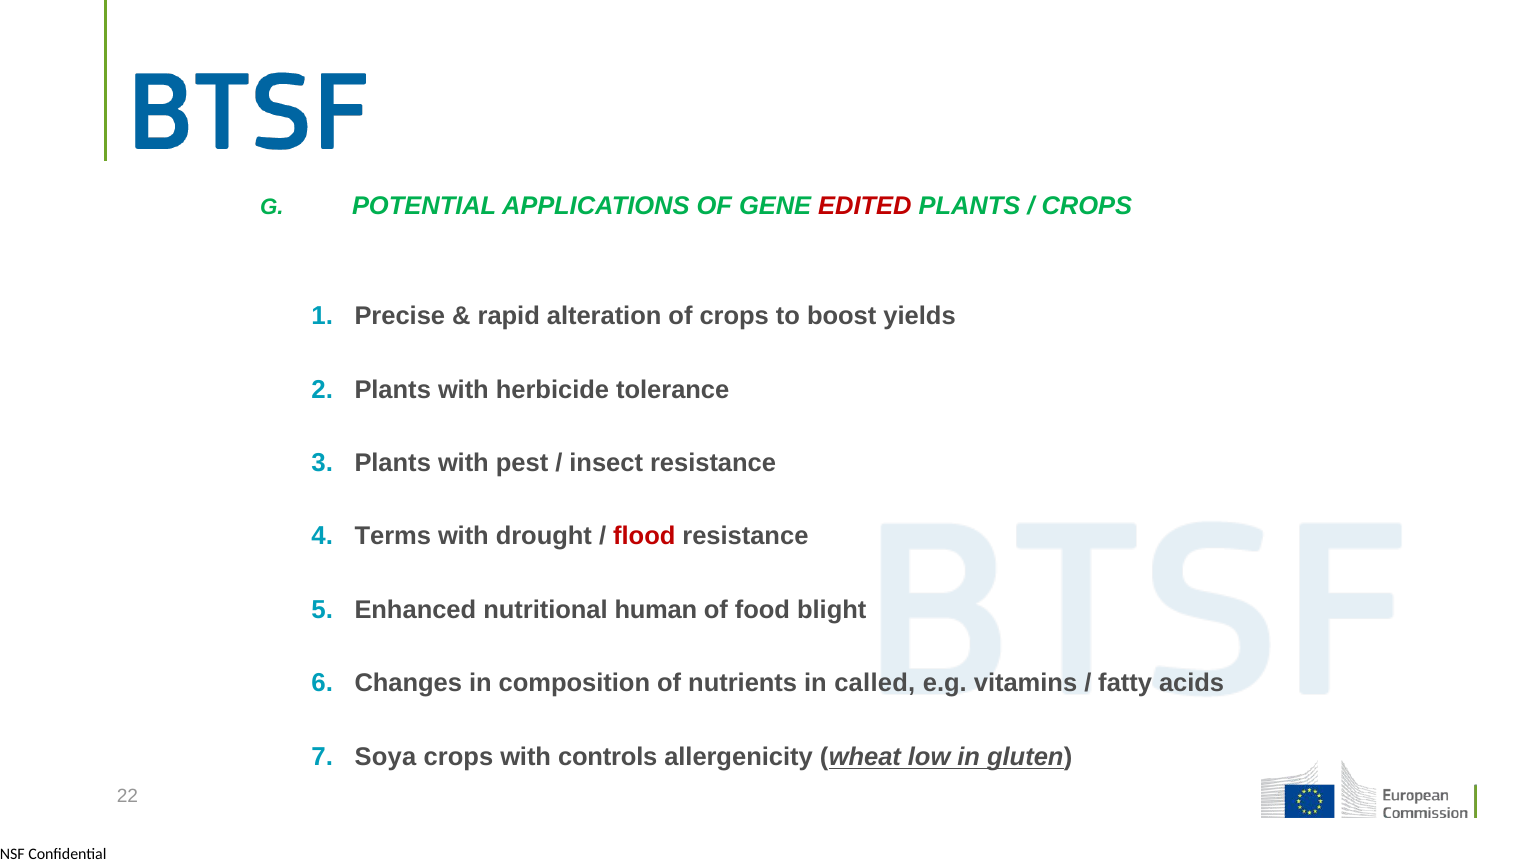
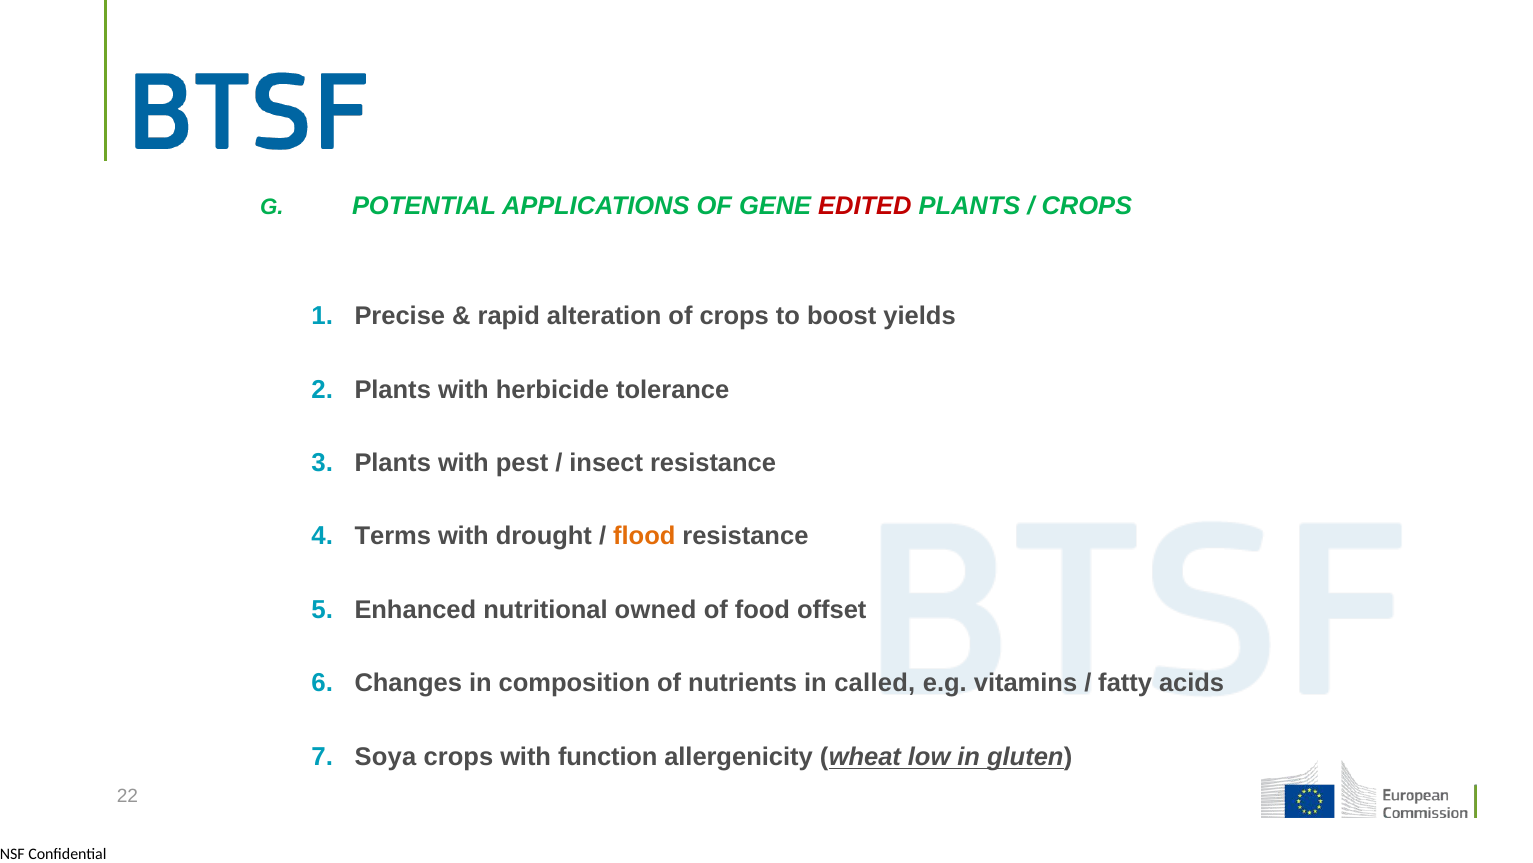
flood colour: red -> orange (644, 536)
human: human -> owned (656, 610)
blight: blight -> offset (832, 610)
controls: controls -> function (608, 756)
